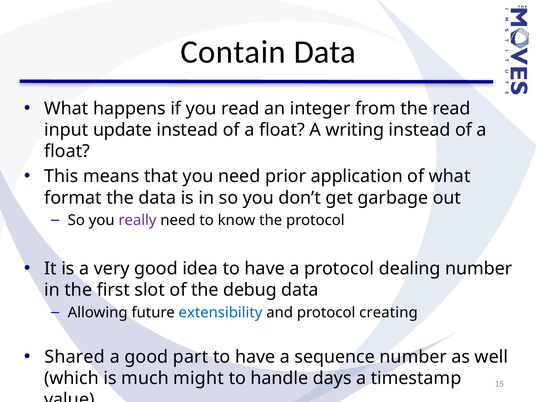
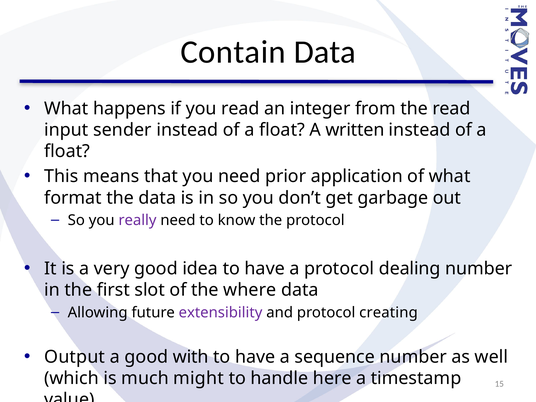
update: update -> sender (122, 130)
writing: writing -> written (355, 130)
debug: debug -> where (250, 290)
extensibility colour: blue -> purple (220, 313)
Shared: Shared -> Output (75, 357)
part: part -> with (191, 357)
days: days -> here (332, 378)
